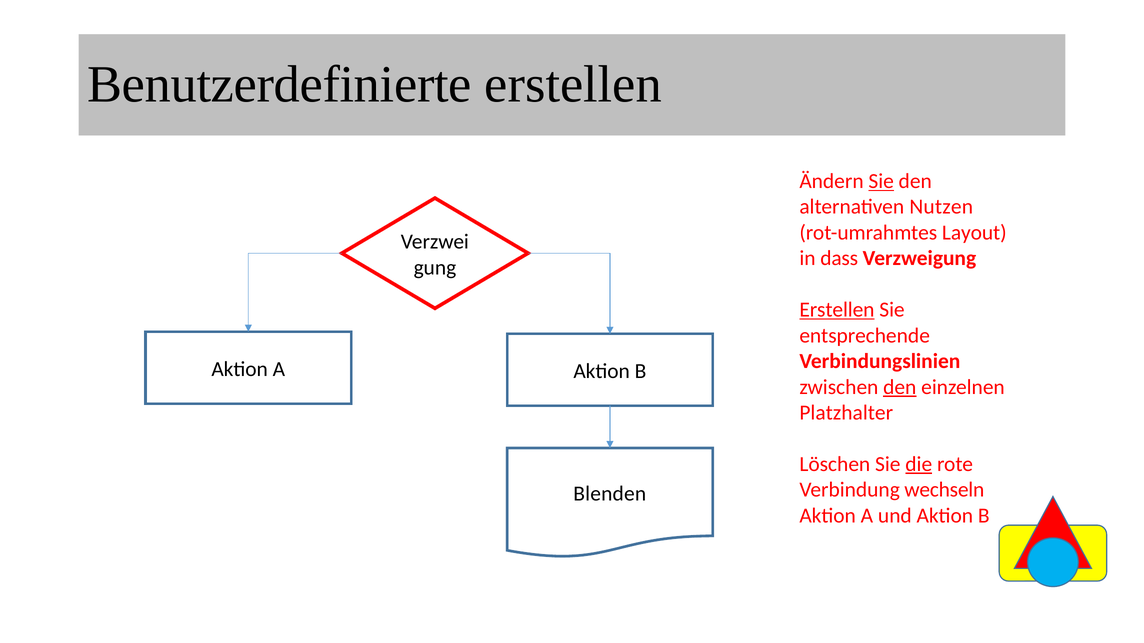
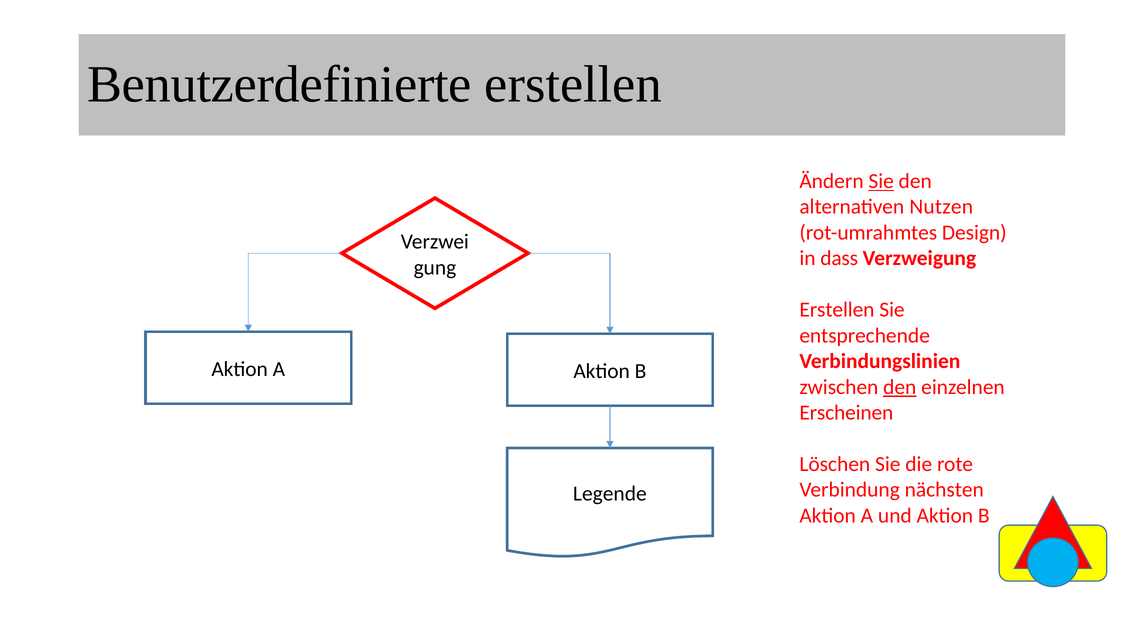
Layout: Layout -> Design (974, 233)
Erstellen underline: present -> none (837, 310)
Platzhalter: Platzhalter -> Erscheinen (846, 413)
die underline: present -> none (919, 464)
wechseln: wechseln -> nächsten (944, 490)
Blenden: Blenden -> Legende (610, 494)
